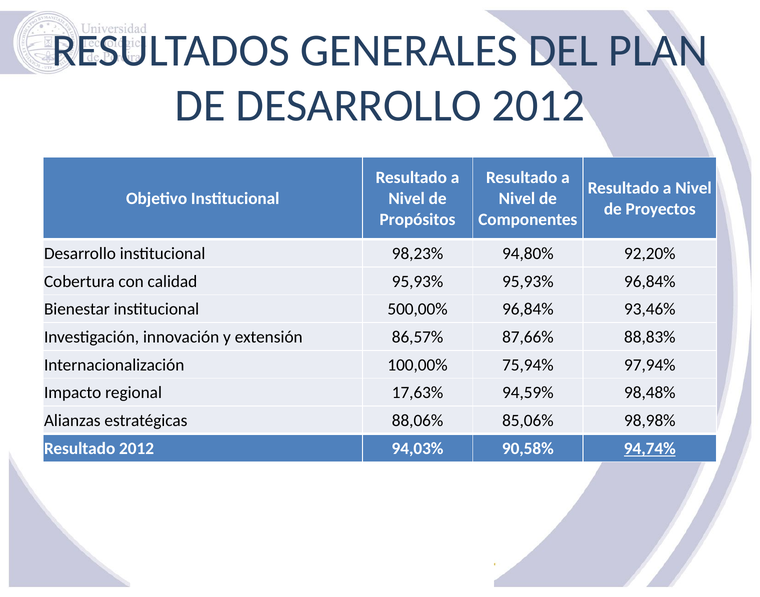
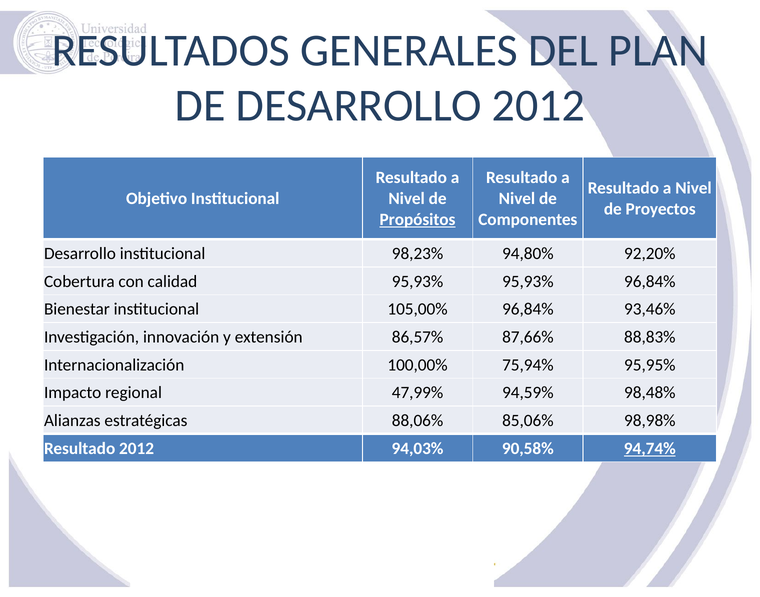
Propósitos underline: none -> present (418, 220)
500,00%: 500,00% -> 105,00% (418, 309)
97,94%: 97,94% -> 95,95% (650, 365)
17,63%: 17,63% -> 47,99% (418, 393)
